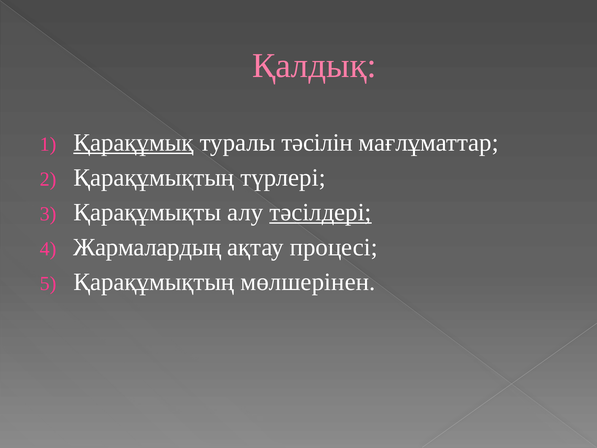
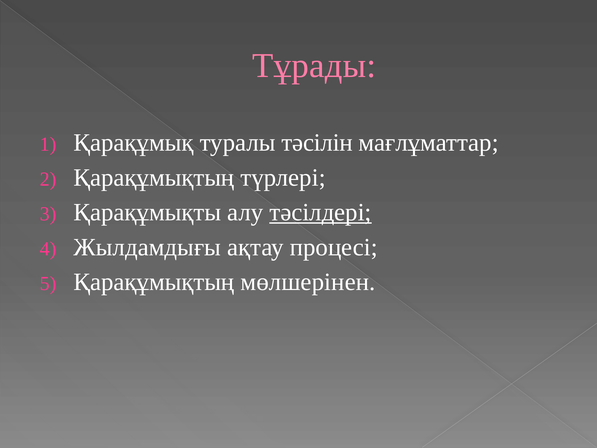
Қалдық: Қалдық -> Тұрады (314, 66)
Қарақұмық underline: present -> none (133, 143)
Жармалардың: Жармалардың -> Жылдамдығы (147, 247)
